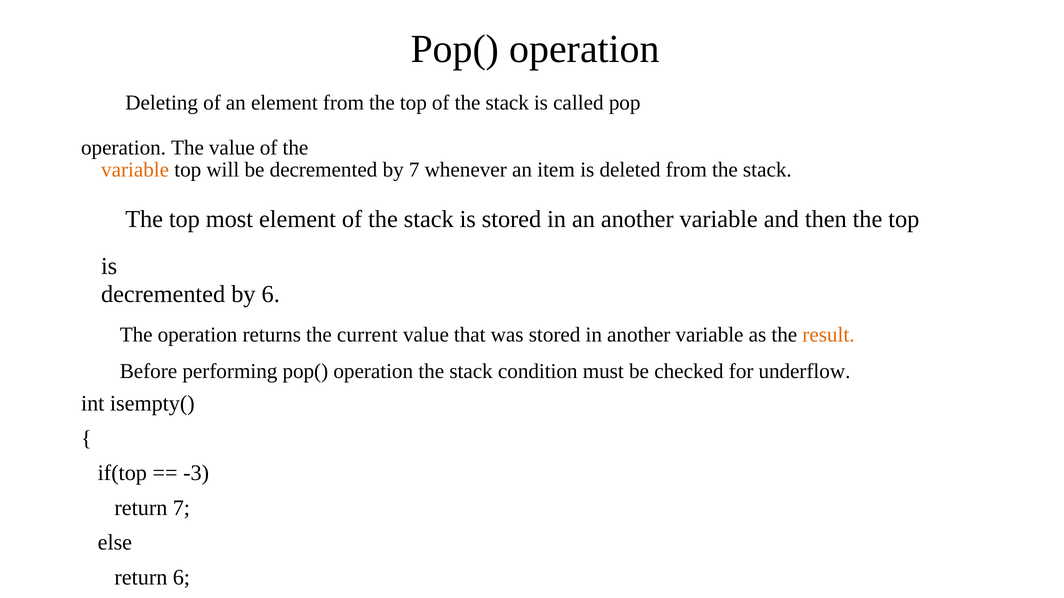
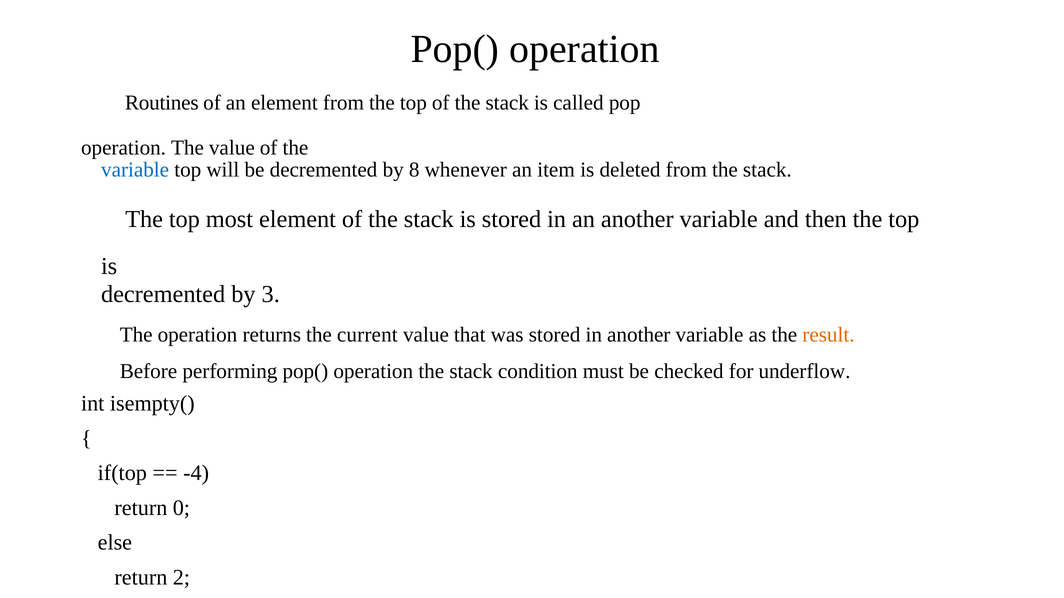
Deleting: Deleting -> Routines (162, 103)
variable colour: orange -> blue (135, 170)
by 7: 7 -> 8 (414, 170)
by 6: 6 -> 3 (271, 294)
-3: -3 -> -4 (196, 473)
return 7: 7 -> 0 (181, 508)
return 6: 6 -> 2 (181, 578)
